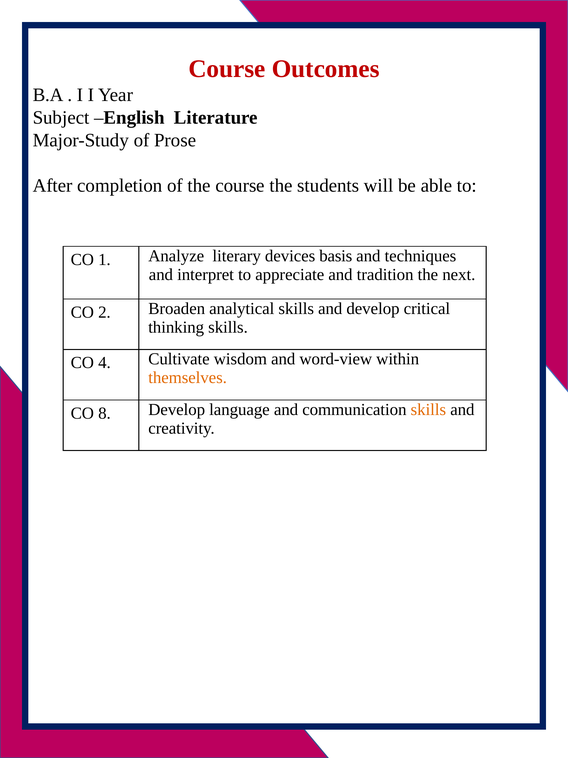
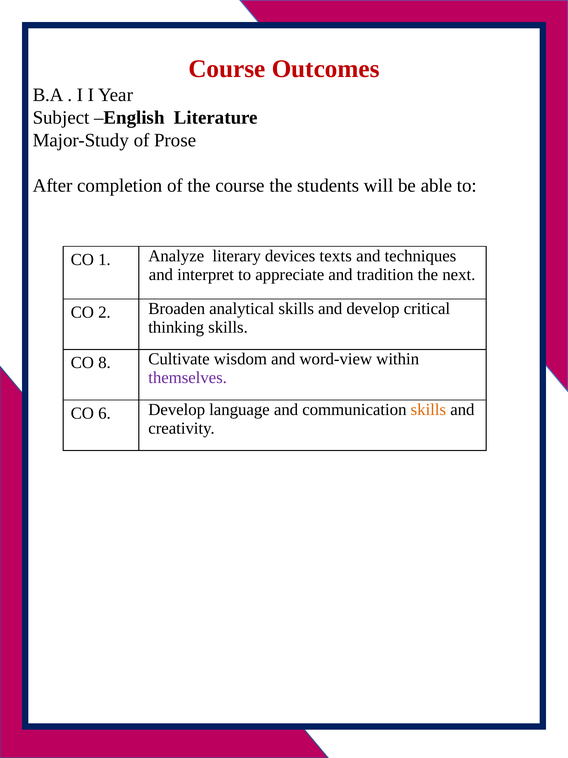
basis: basis -> texts (336, 256)
4: 4 -> 8 (104, 362)
themselves colour: orange -> purple (188, 377)
8: 8 -> 6 (104, 413)
